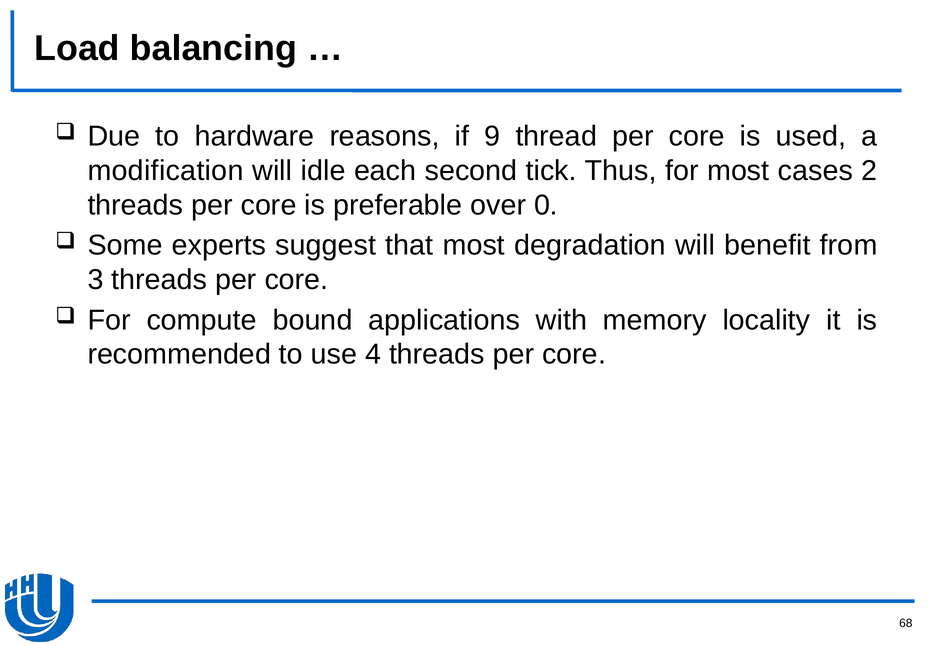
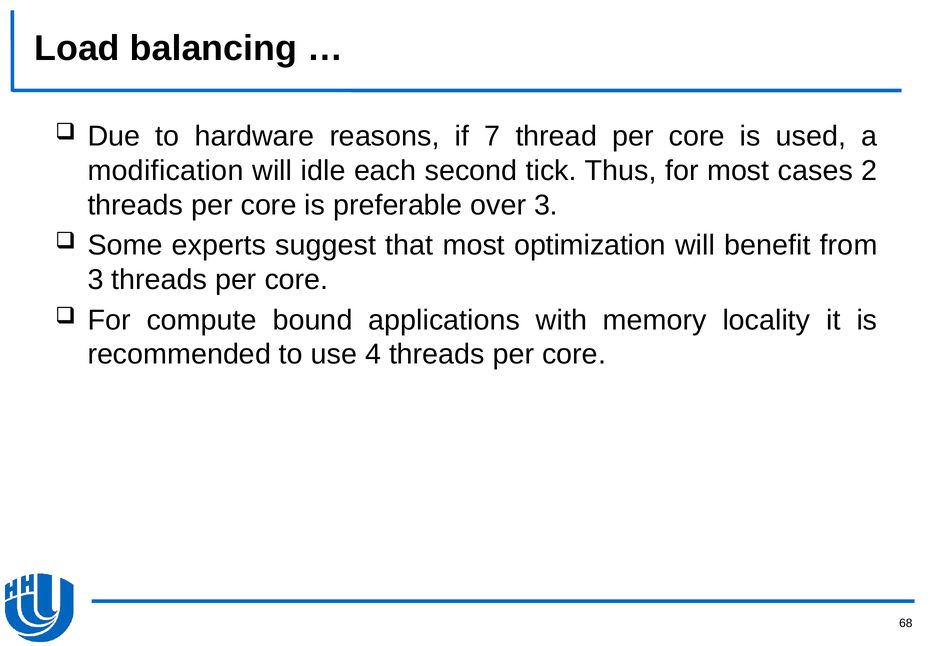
9: 9 -> 7 (492, 136)
over 0: 0 -> 3 (546, 205)
degradation: degradation -> optimization (590, 245)
